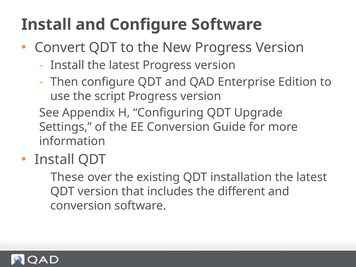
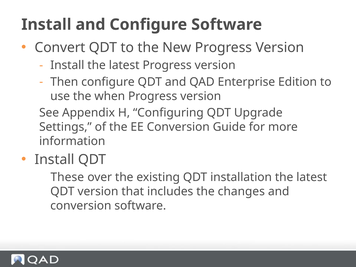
script: script -> when (110, 96)
different: different -> changes (241, 191)
